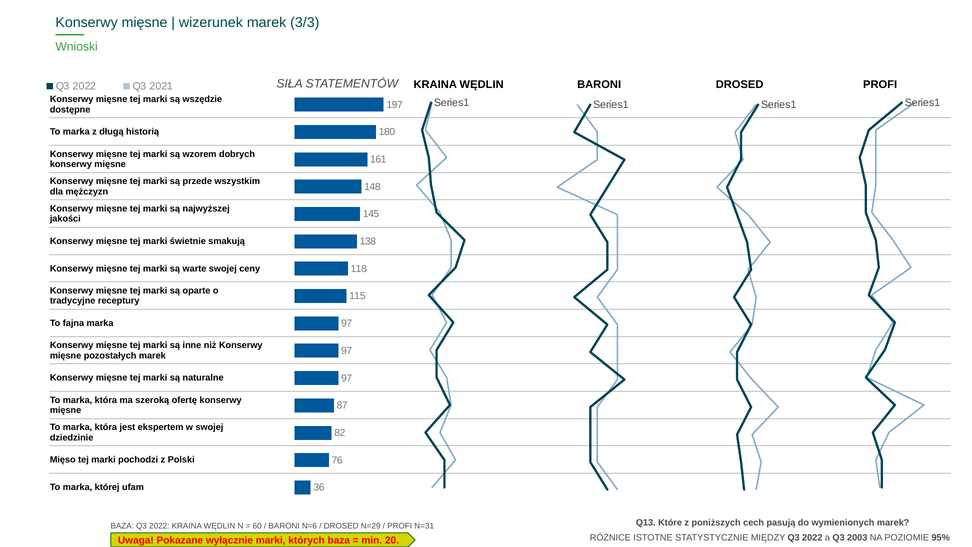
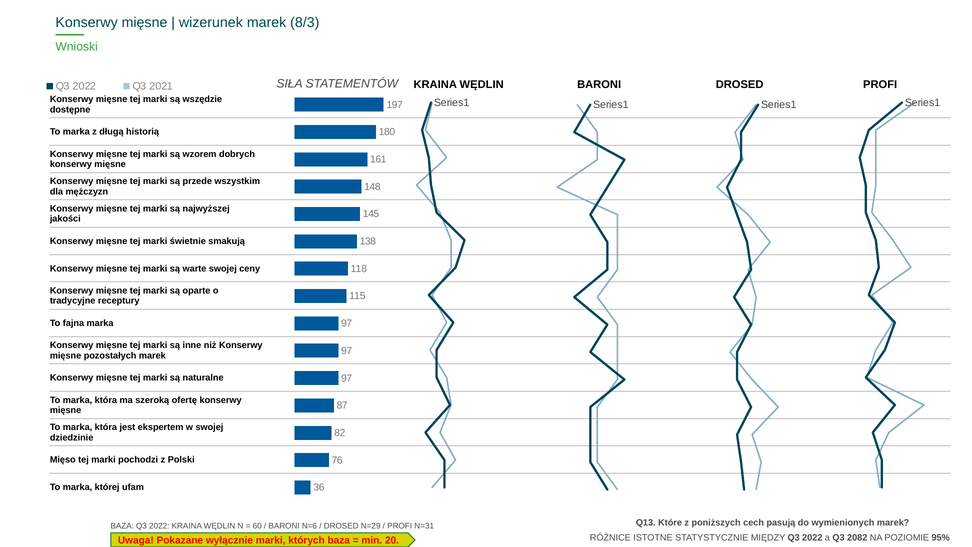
3/3: 3/3 -> 8/3 (305, 23)
2003: 2003 -> 2082 (857, 538)
